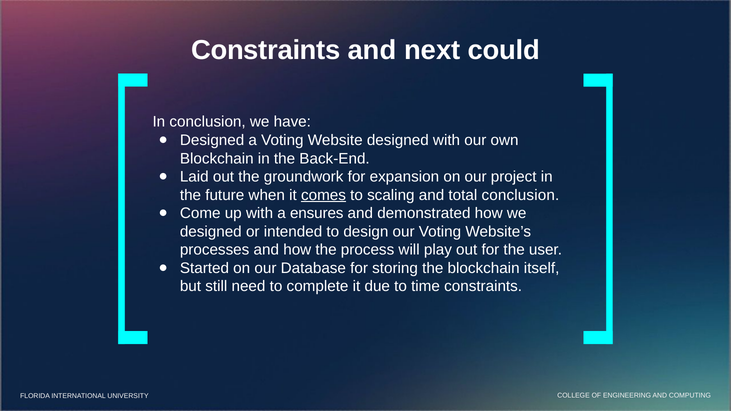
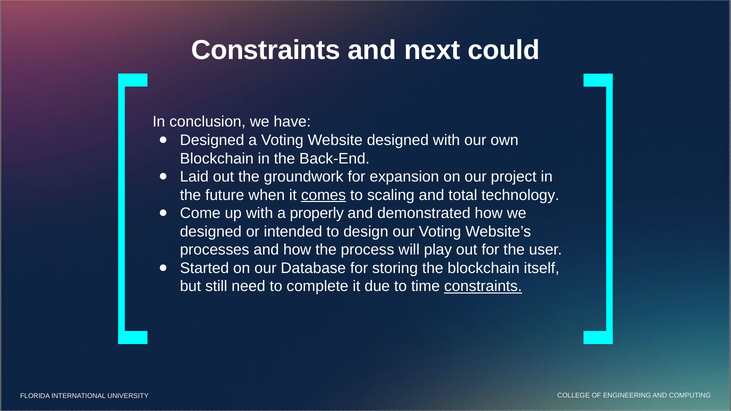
total conclusion: conclusion -> technology (520, 195)
ensures: ensures -> properly (317, 213)
constraints underline: none -> present (483, 287)
